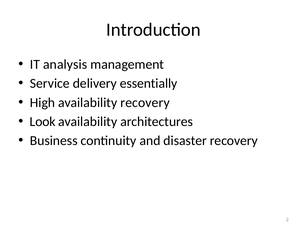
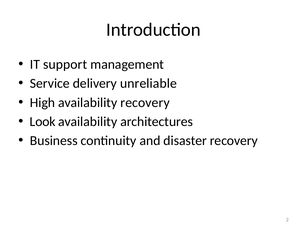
analysis: analysis -> support (65, 64)
essentially: essentially -> unreliable (149, 84)
